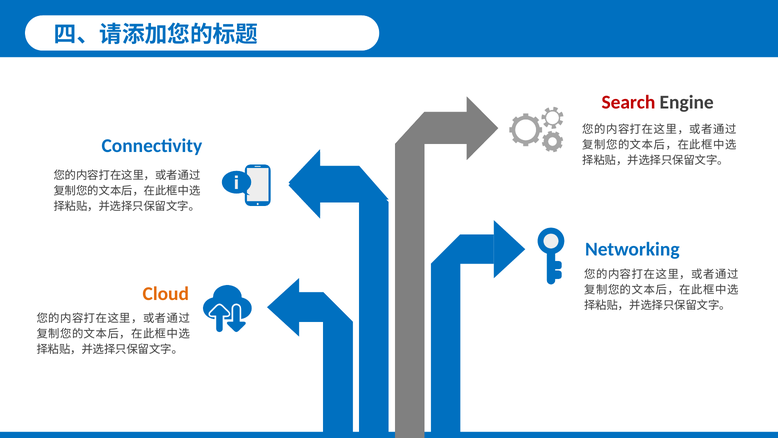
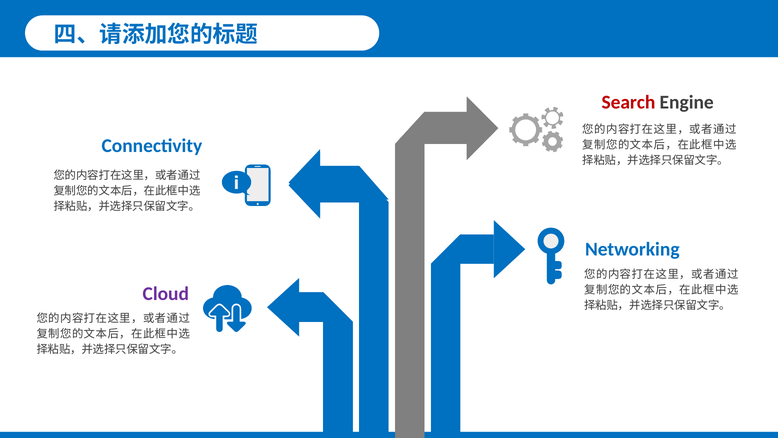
Cloud colour: orange -> purple (166, 294)
